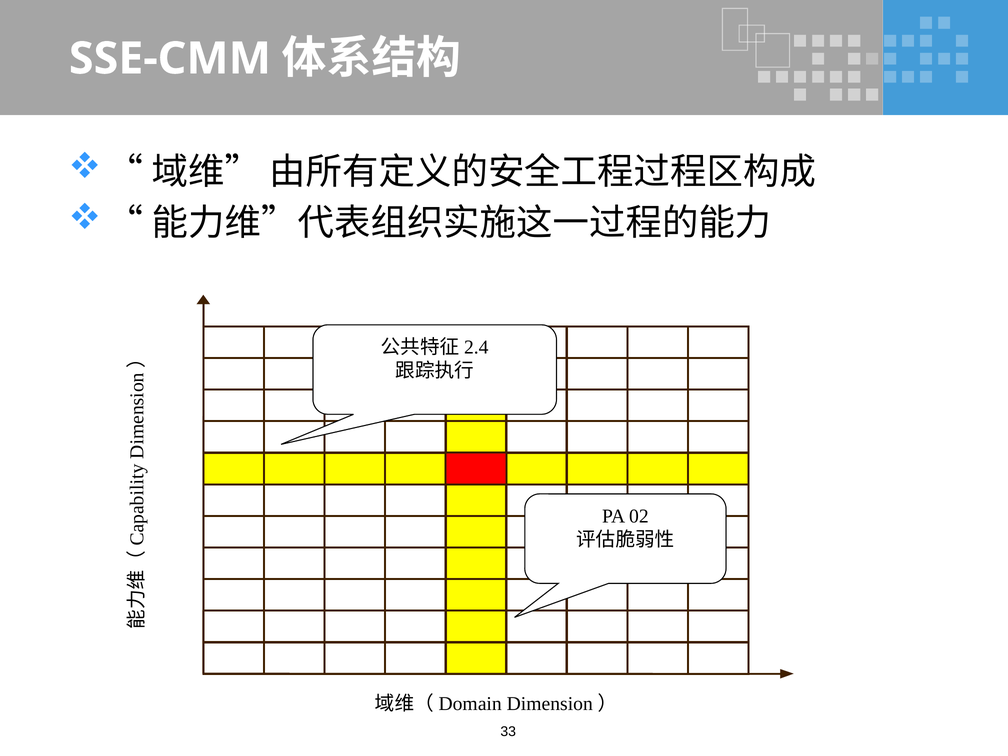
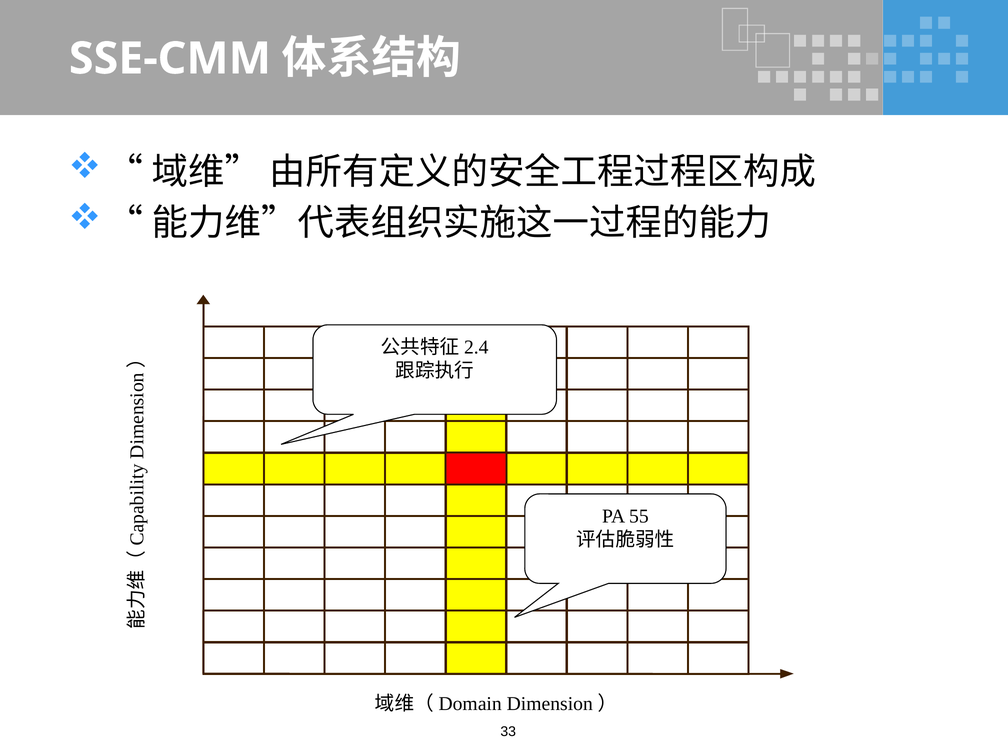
02: 02 -> 55 (639, 516)
